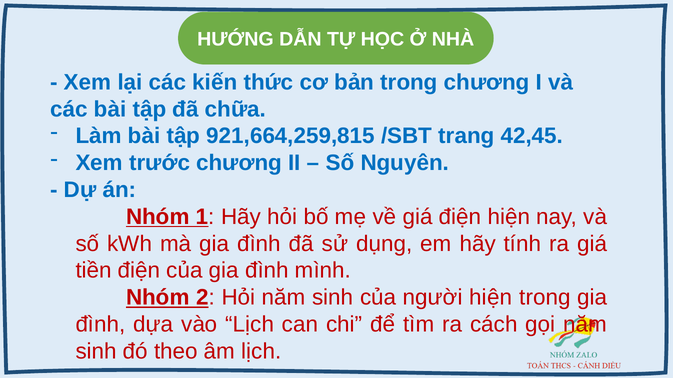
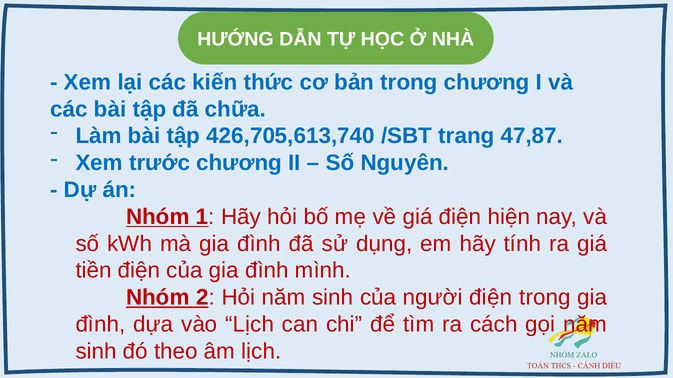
921,664,259,815: 921,664,259,815 -> 426,705,613,740 (291, 136)
42,45: 42,45 -> 47,87 (532, 136)
người hiện: hiện -> điện (491, 298)
